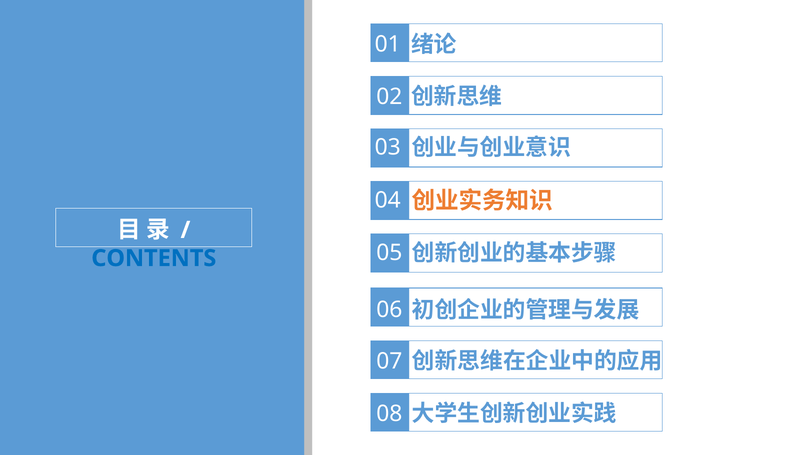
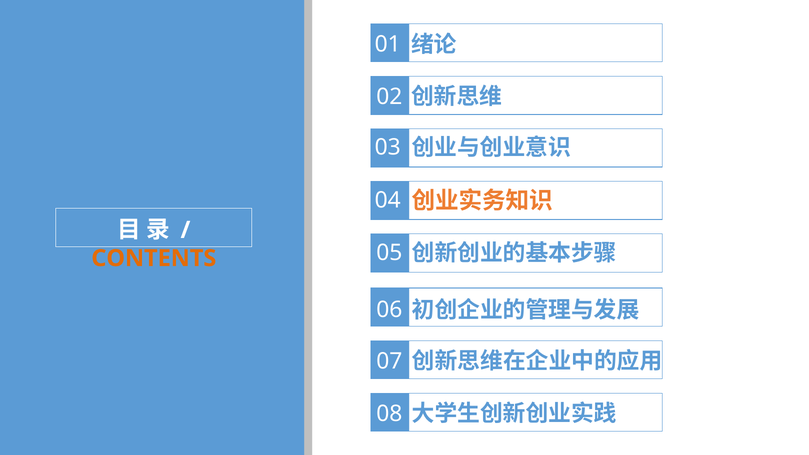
CONTENTS colour: blue -> orange (154, 258)
